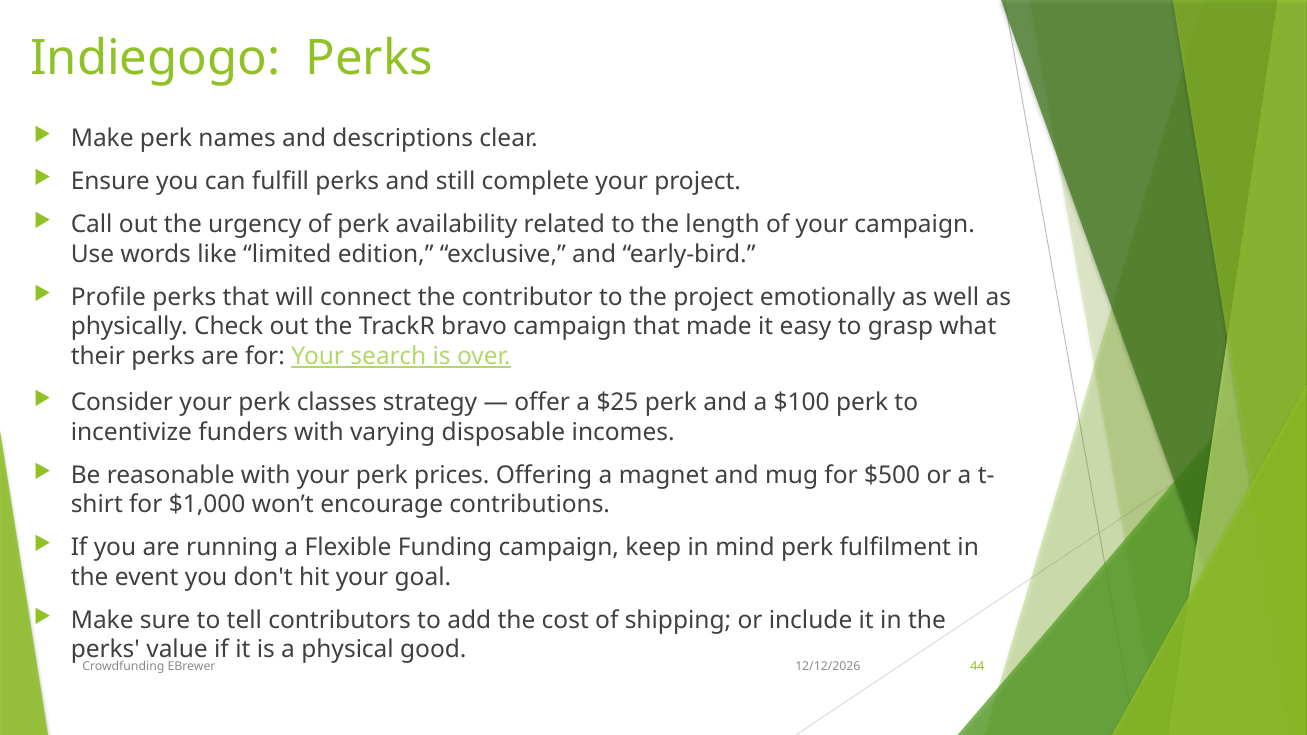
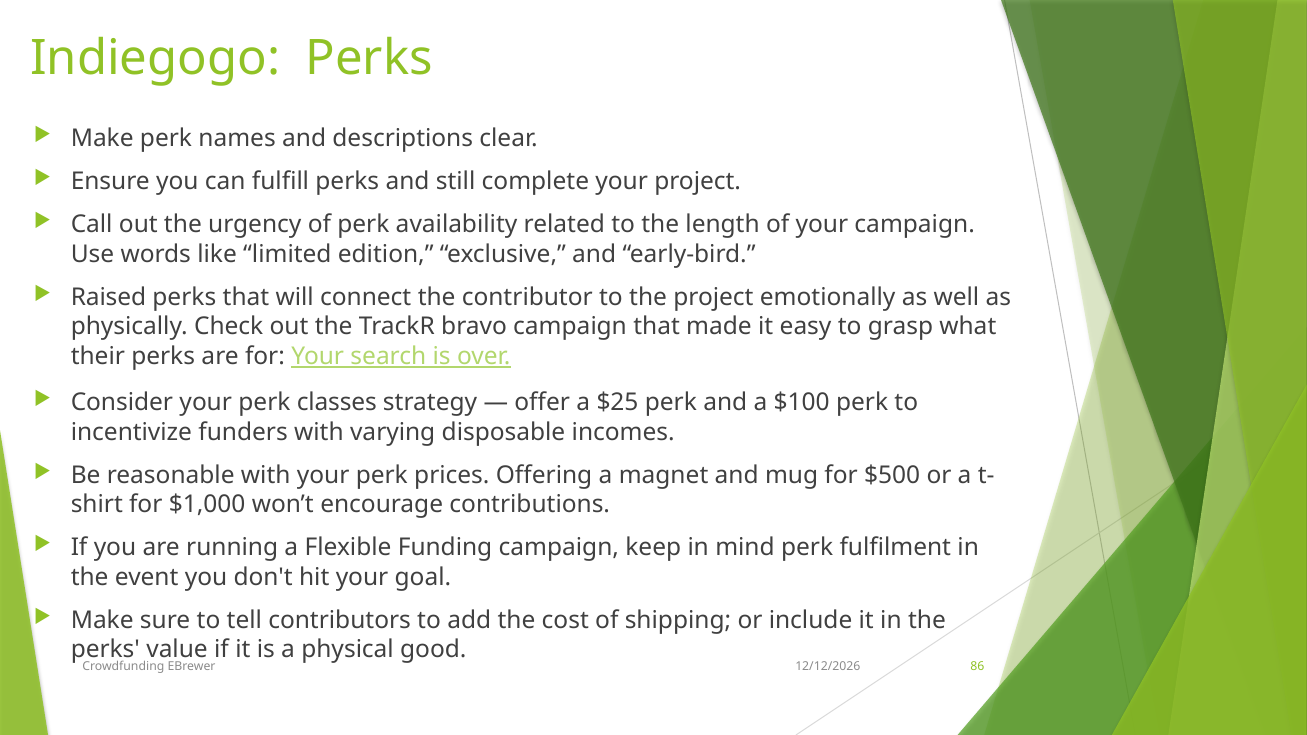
Profile: Profile -> Raised (108, 297)
44: 44 -> 86 (977, 667)
